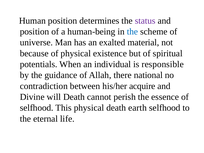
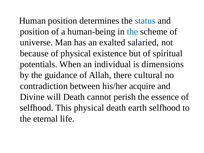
status colour: purple -> blue (145, 21)
material: material -> salaried (143, 42)
responsible: responsible -> dimensions (163, 64)
national: national -> cultural (148, 75)
